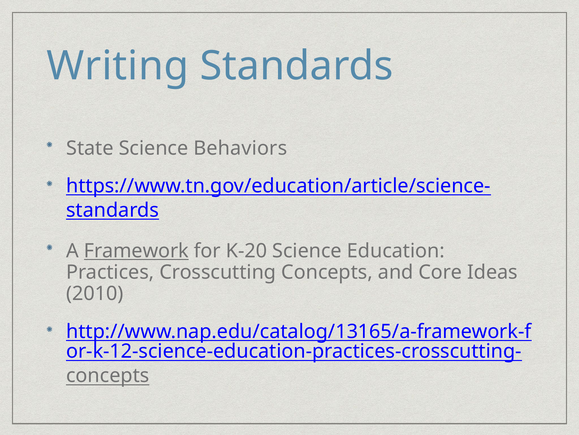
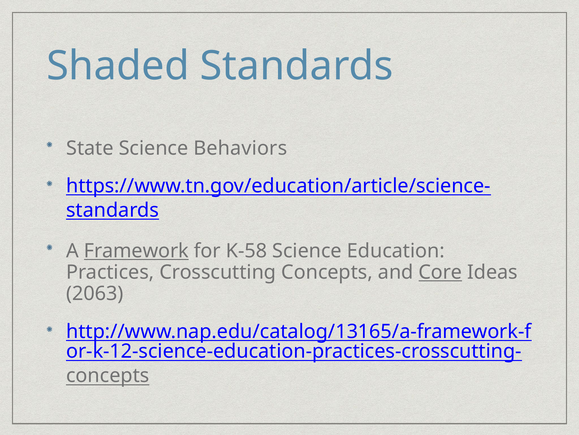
Writing: Writing -> Shaded (118, 66)
K-20: K-20 -> K-58 (247, 251)
Core underline: none -> present (440, 272)
2010: 2010 -> 2063 (95, 293)
